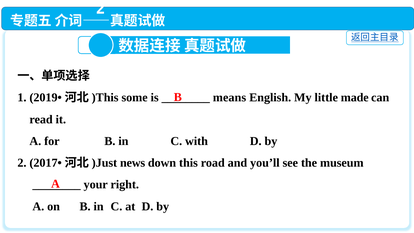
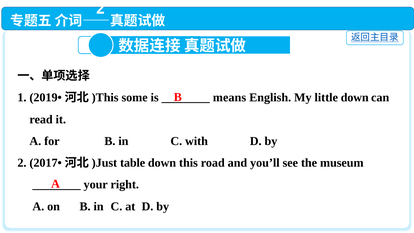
little made: made -> down (355, 98)
news: news -> table (133, 163)
